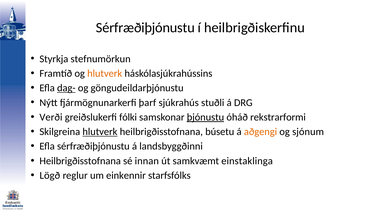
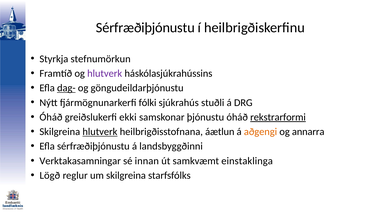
hlutverk colour: orange -> purple (105, 73)
þarf: þarf -> fólki (148, 103)
Verði: Verði -> Óháð (51, 117)
fólki: fólki -> ekki (128, 117)
þjónustu underline: present -> none (205, 117)
rekstrarformi underline: none -> present (278, 117)
búsetu: búsetu -> áætlun (220, 132)
sjónum: sjónum -> annarra (308, 132)
Heilbrigðisstofnana: Heilbrigðisstofnana -> Verktakasamningar (80, 161)
um einkennir: einkennir -> skilgreina (126, 175)
